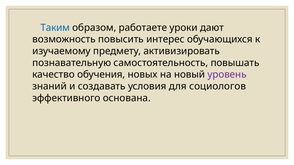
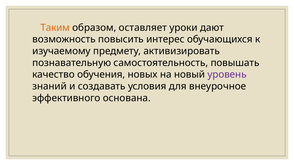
Таким colour: blue -> orange (55, 28)
работаете: работаете -> оставляет (143, 28)
социологов: социологов -> внеурочное (218, 86)
